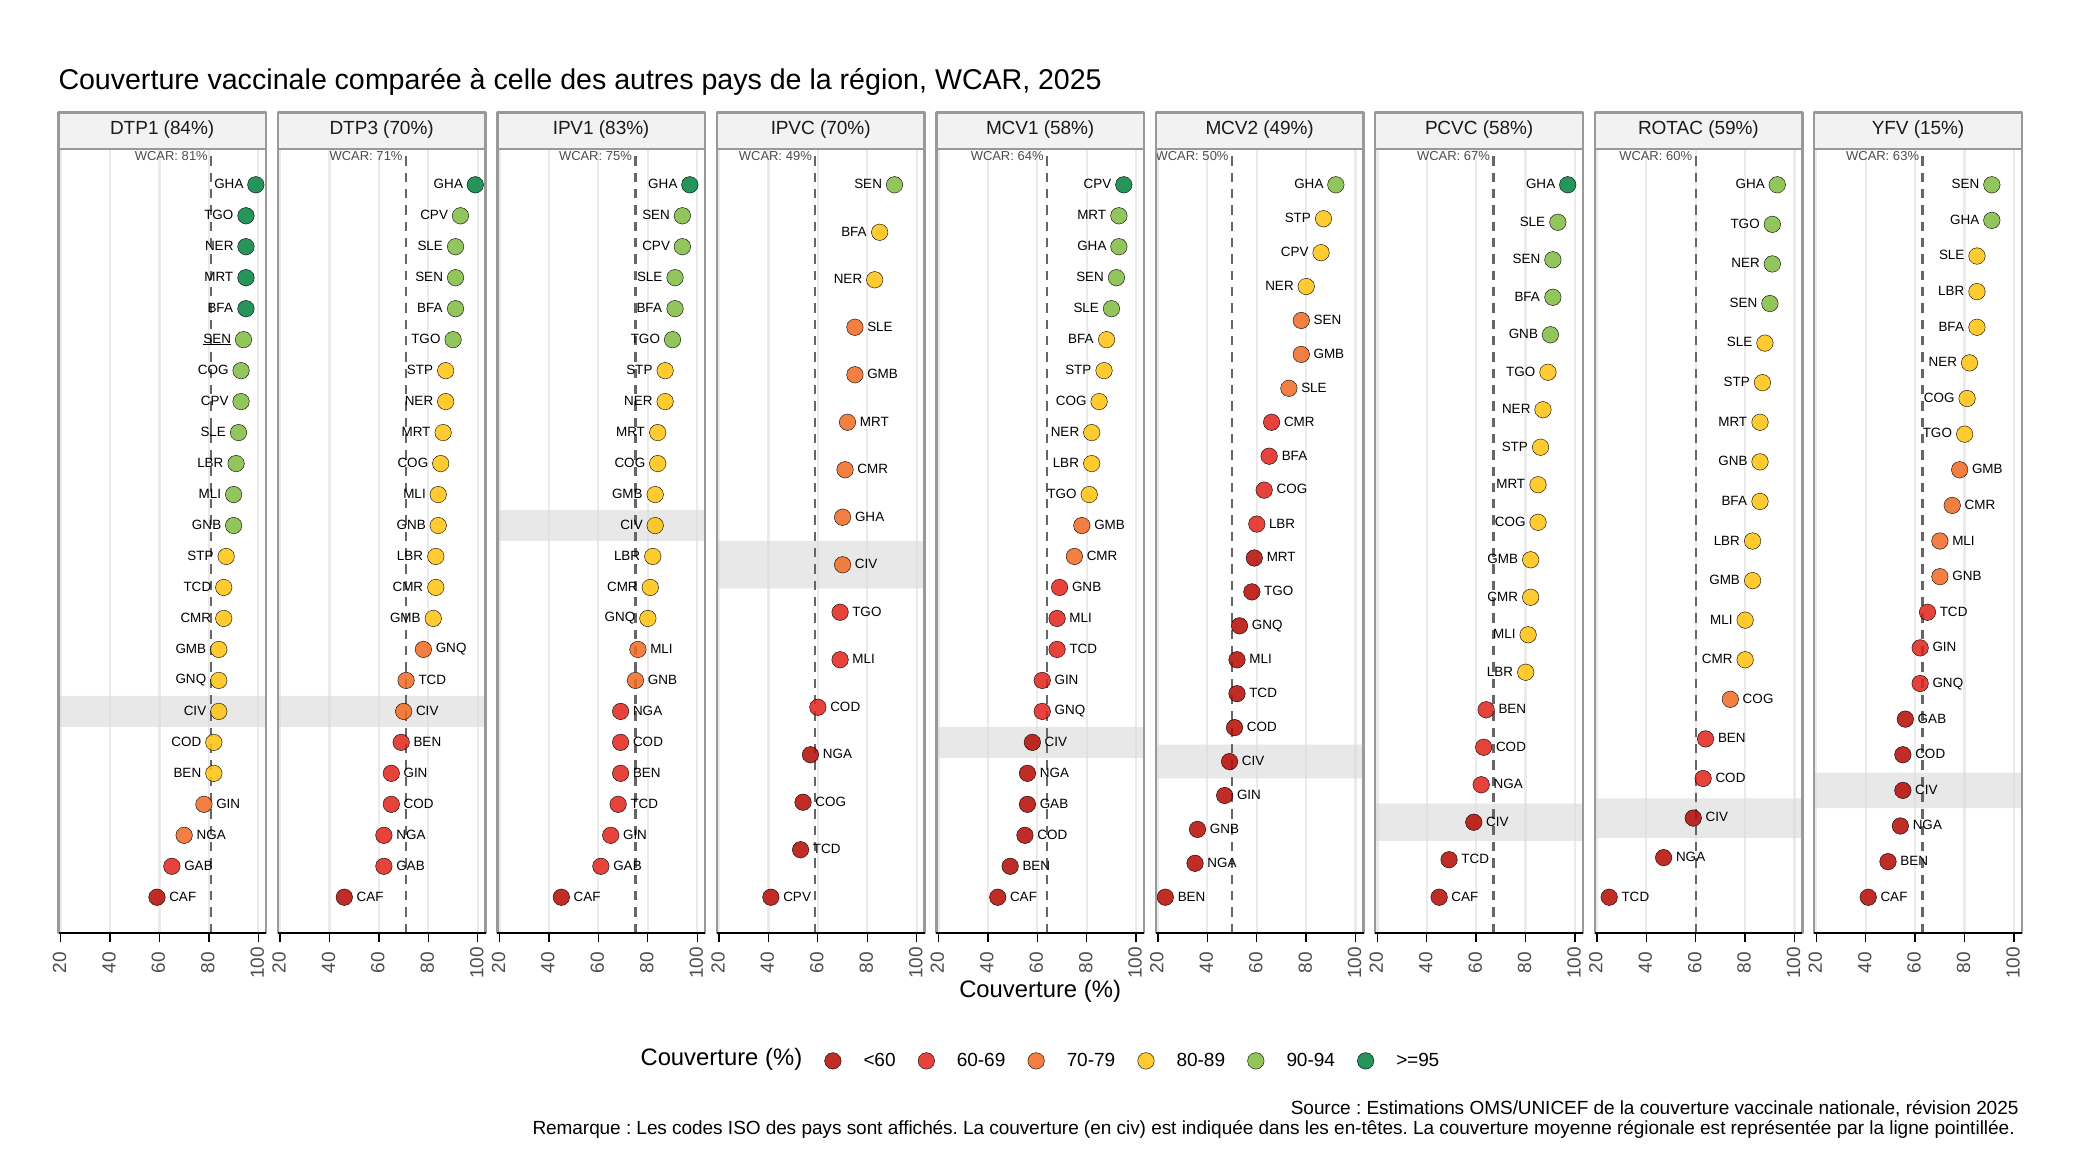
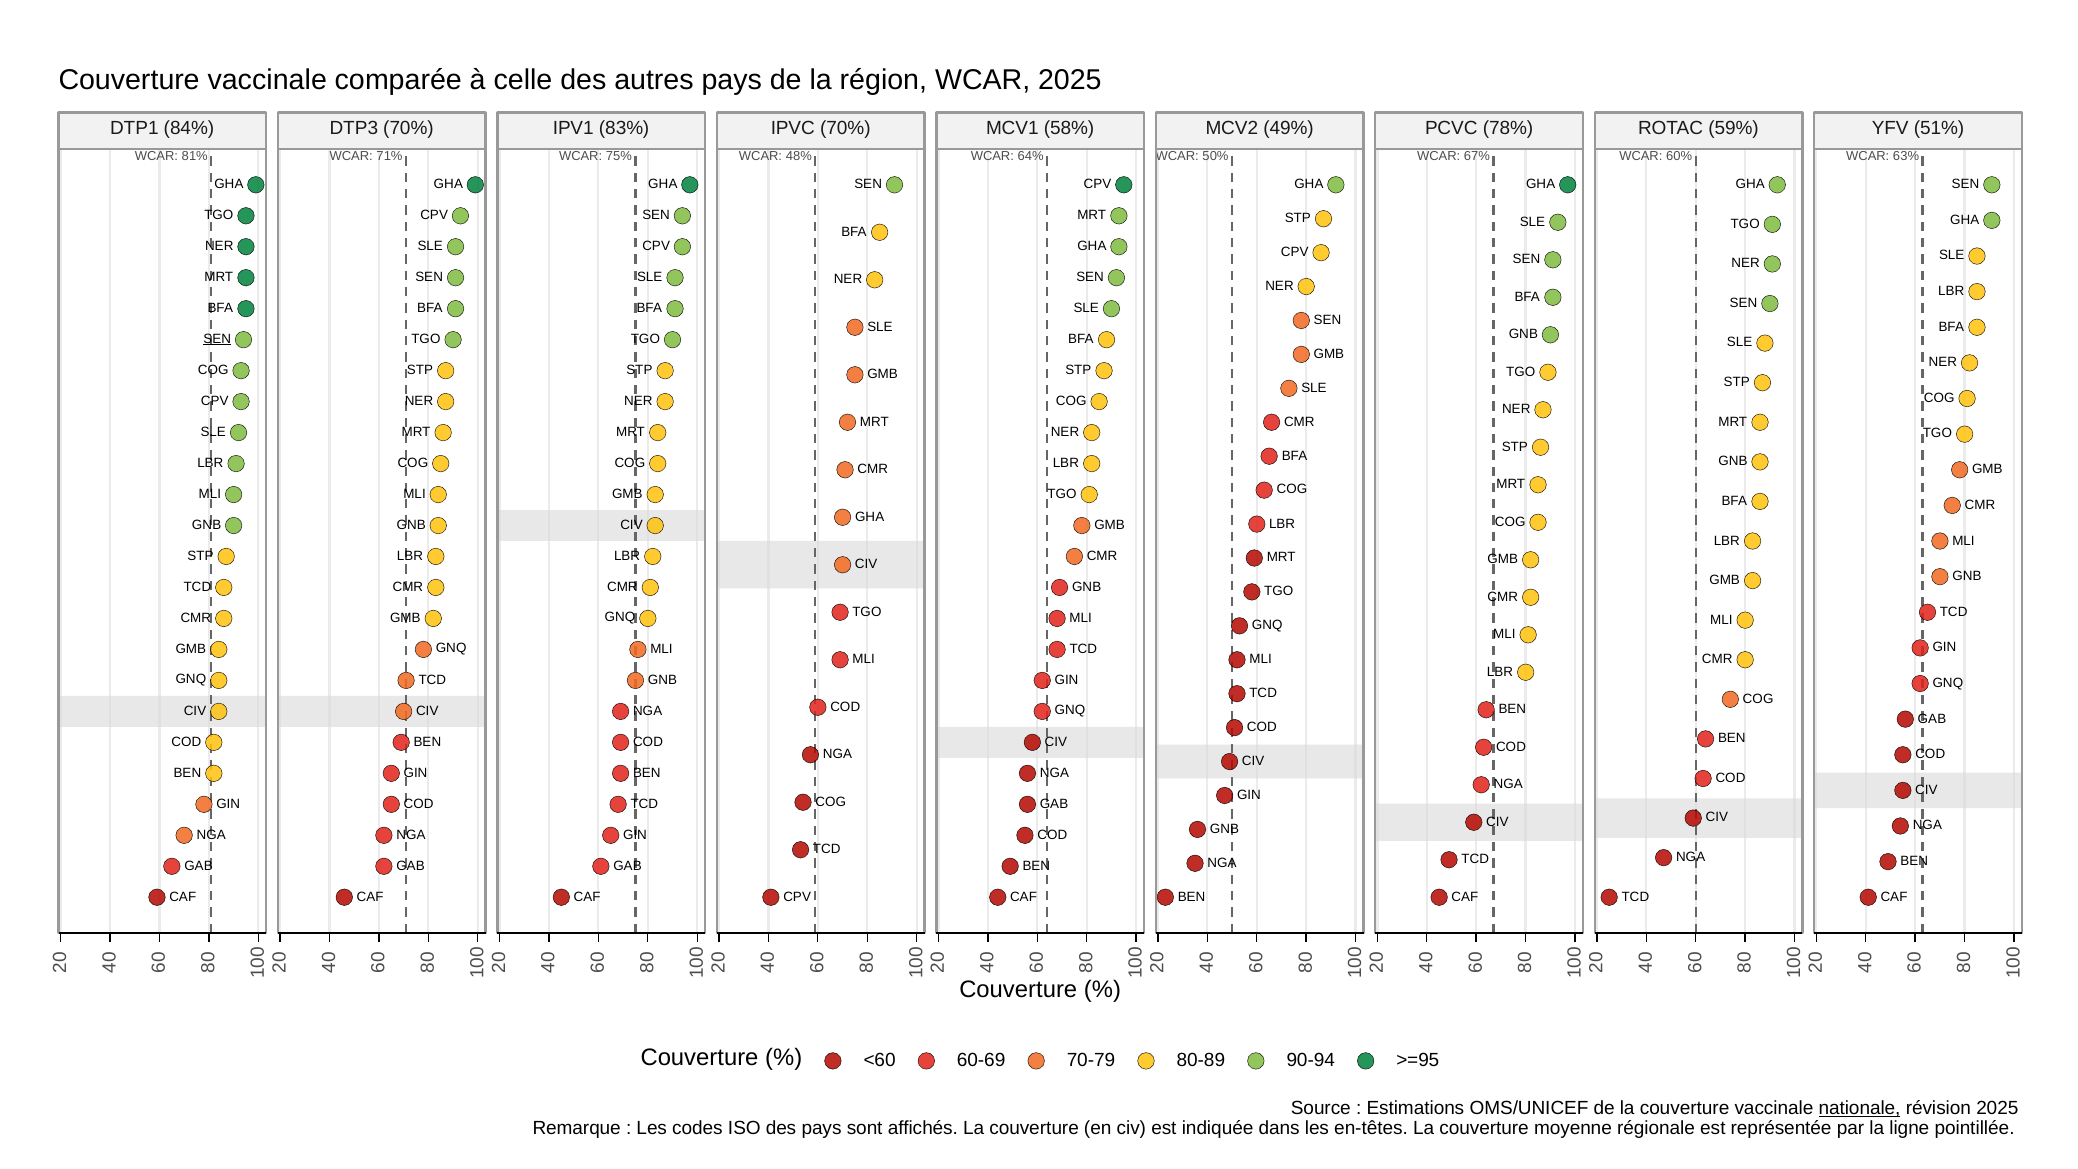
PCVC 58%: 58% -> 78% (1508, 128)
15%: 15% -> 51% (1939, 128)
WCAR 49%: 49% -> 48% (799, 156)
nationale underline: none -> present (1860, 1108)
